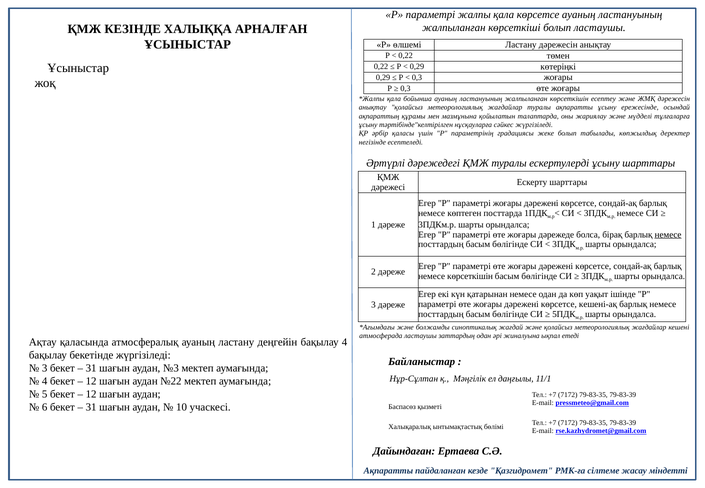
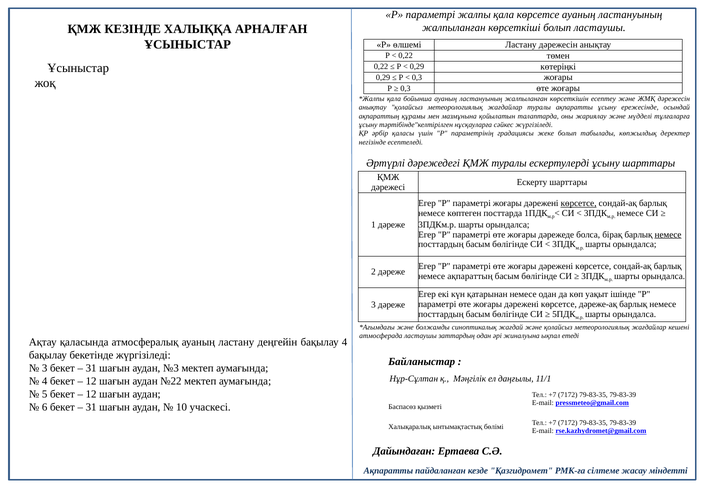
көрсетсе underline: none -> present (579, 203)
немесе көрсеткішін: көрсеткішін -> ақпараттың (470, 276)
кешені-ақ: кешені-ақ -> дәреже-ақ (598, 304)
